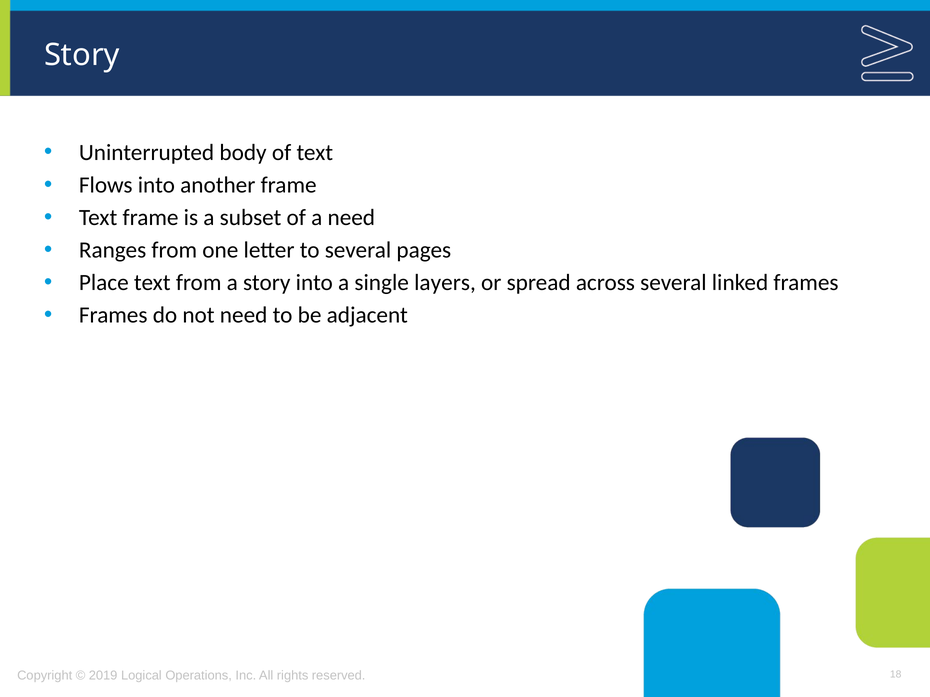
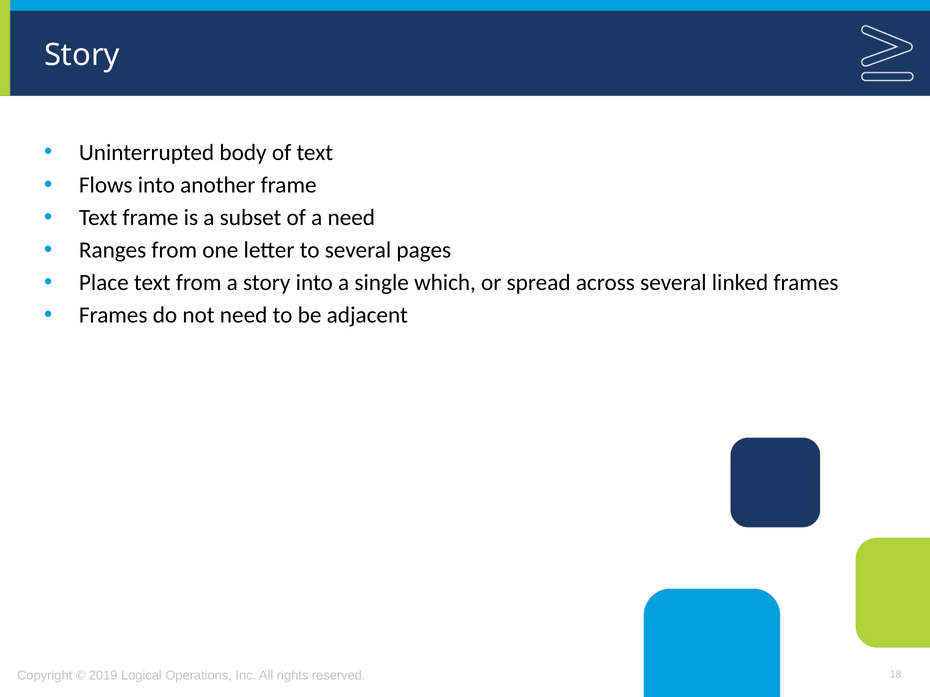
layers: layers -> which (445, 283)
